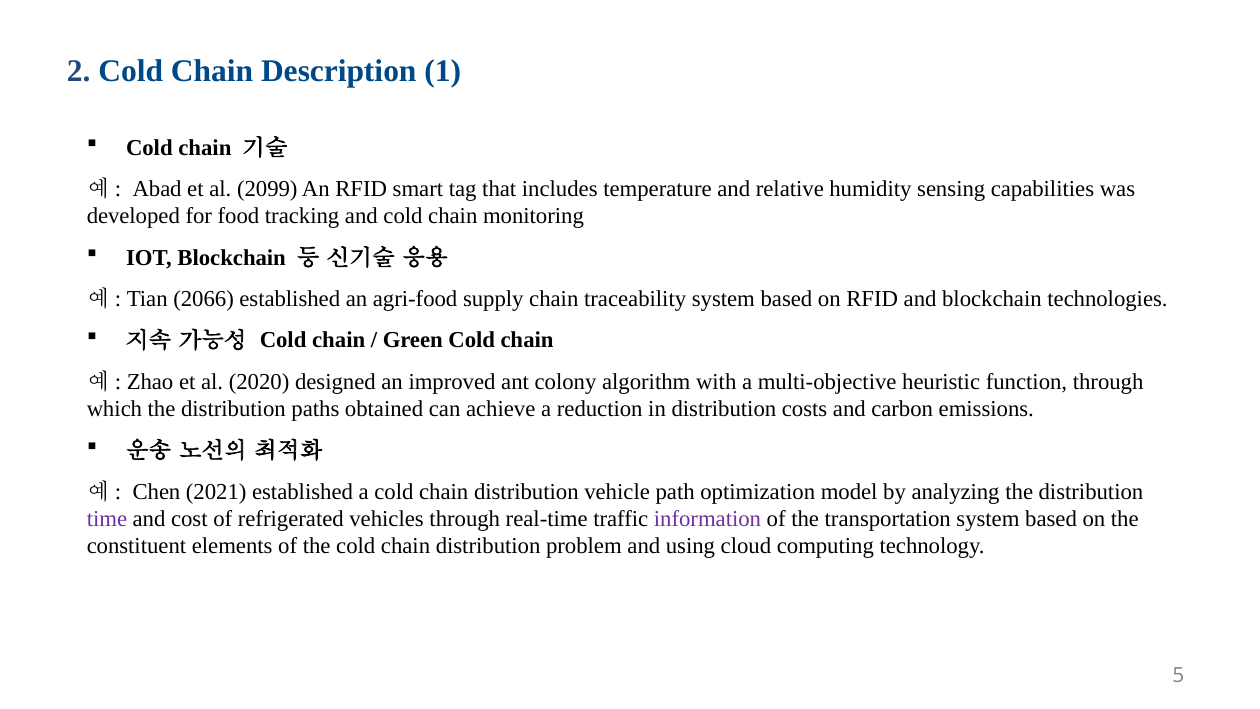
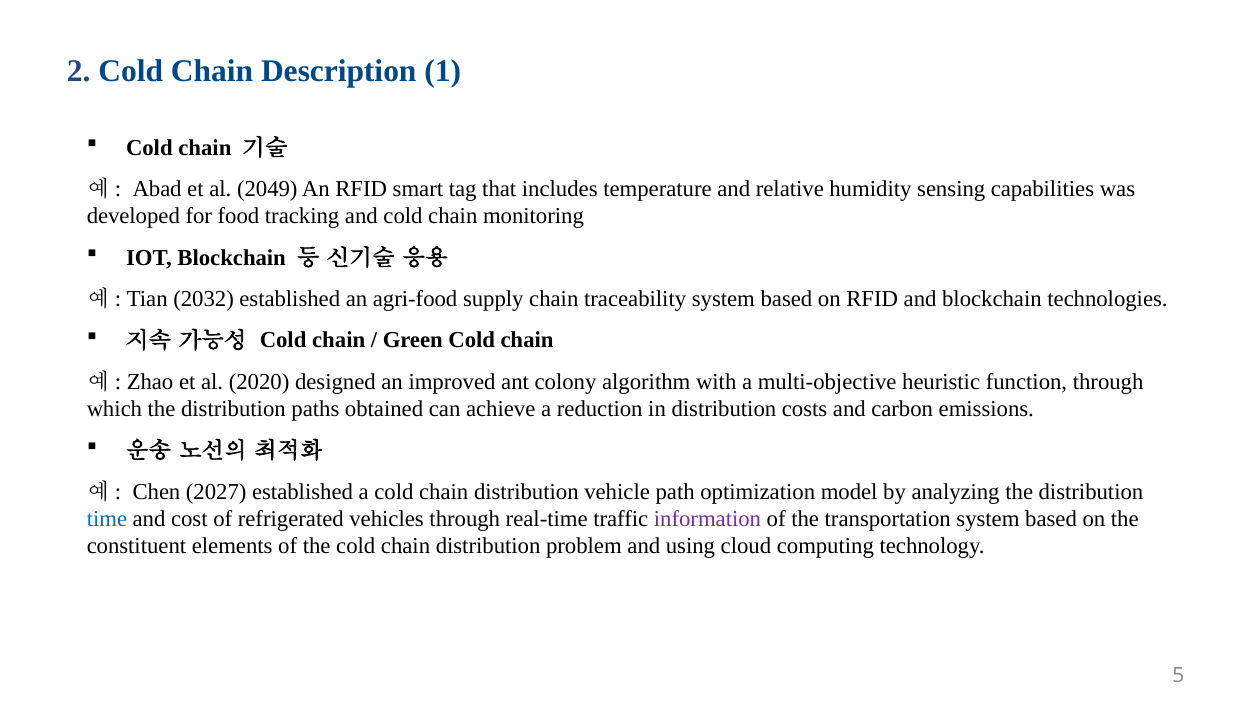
2099: 2099 -> 2049 (267, 189)
2066: 2066 -> 2032 (204, 299)
2021: 2021 -> 2027 (216, 491)
time colour: purple -> blue (107, 519)
